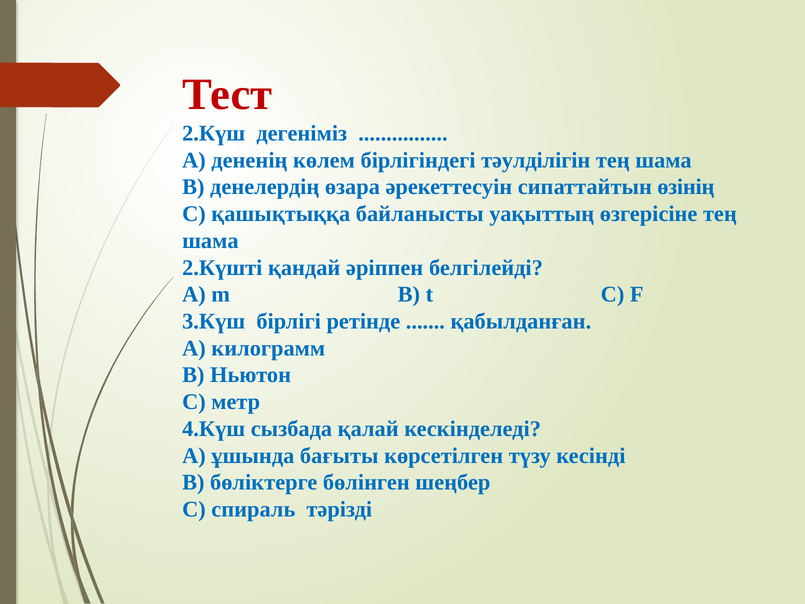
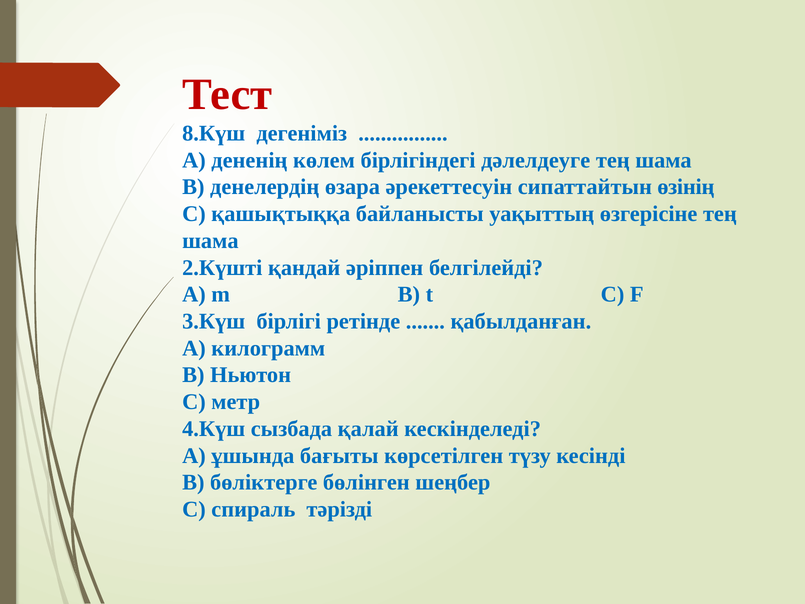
2.Күш: 2.Күш -> 8.Күш (214, 133)
тәулділігін: тәулділігін -> дәлелдеуге (536, 160)
